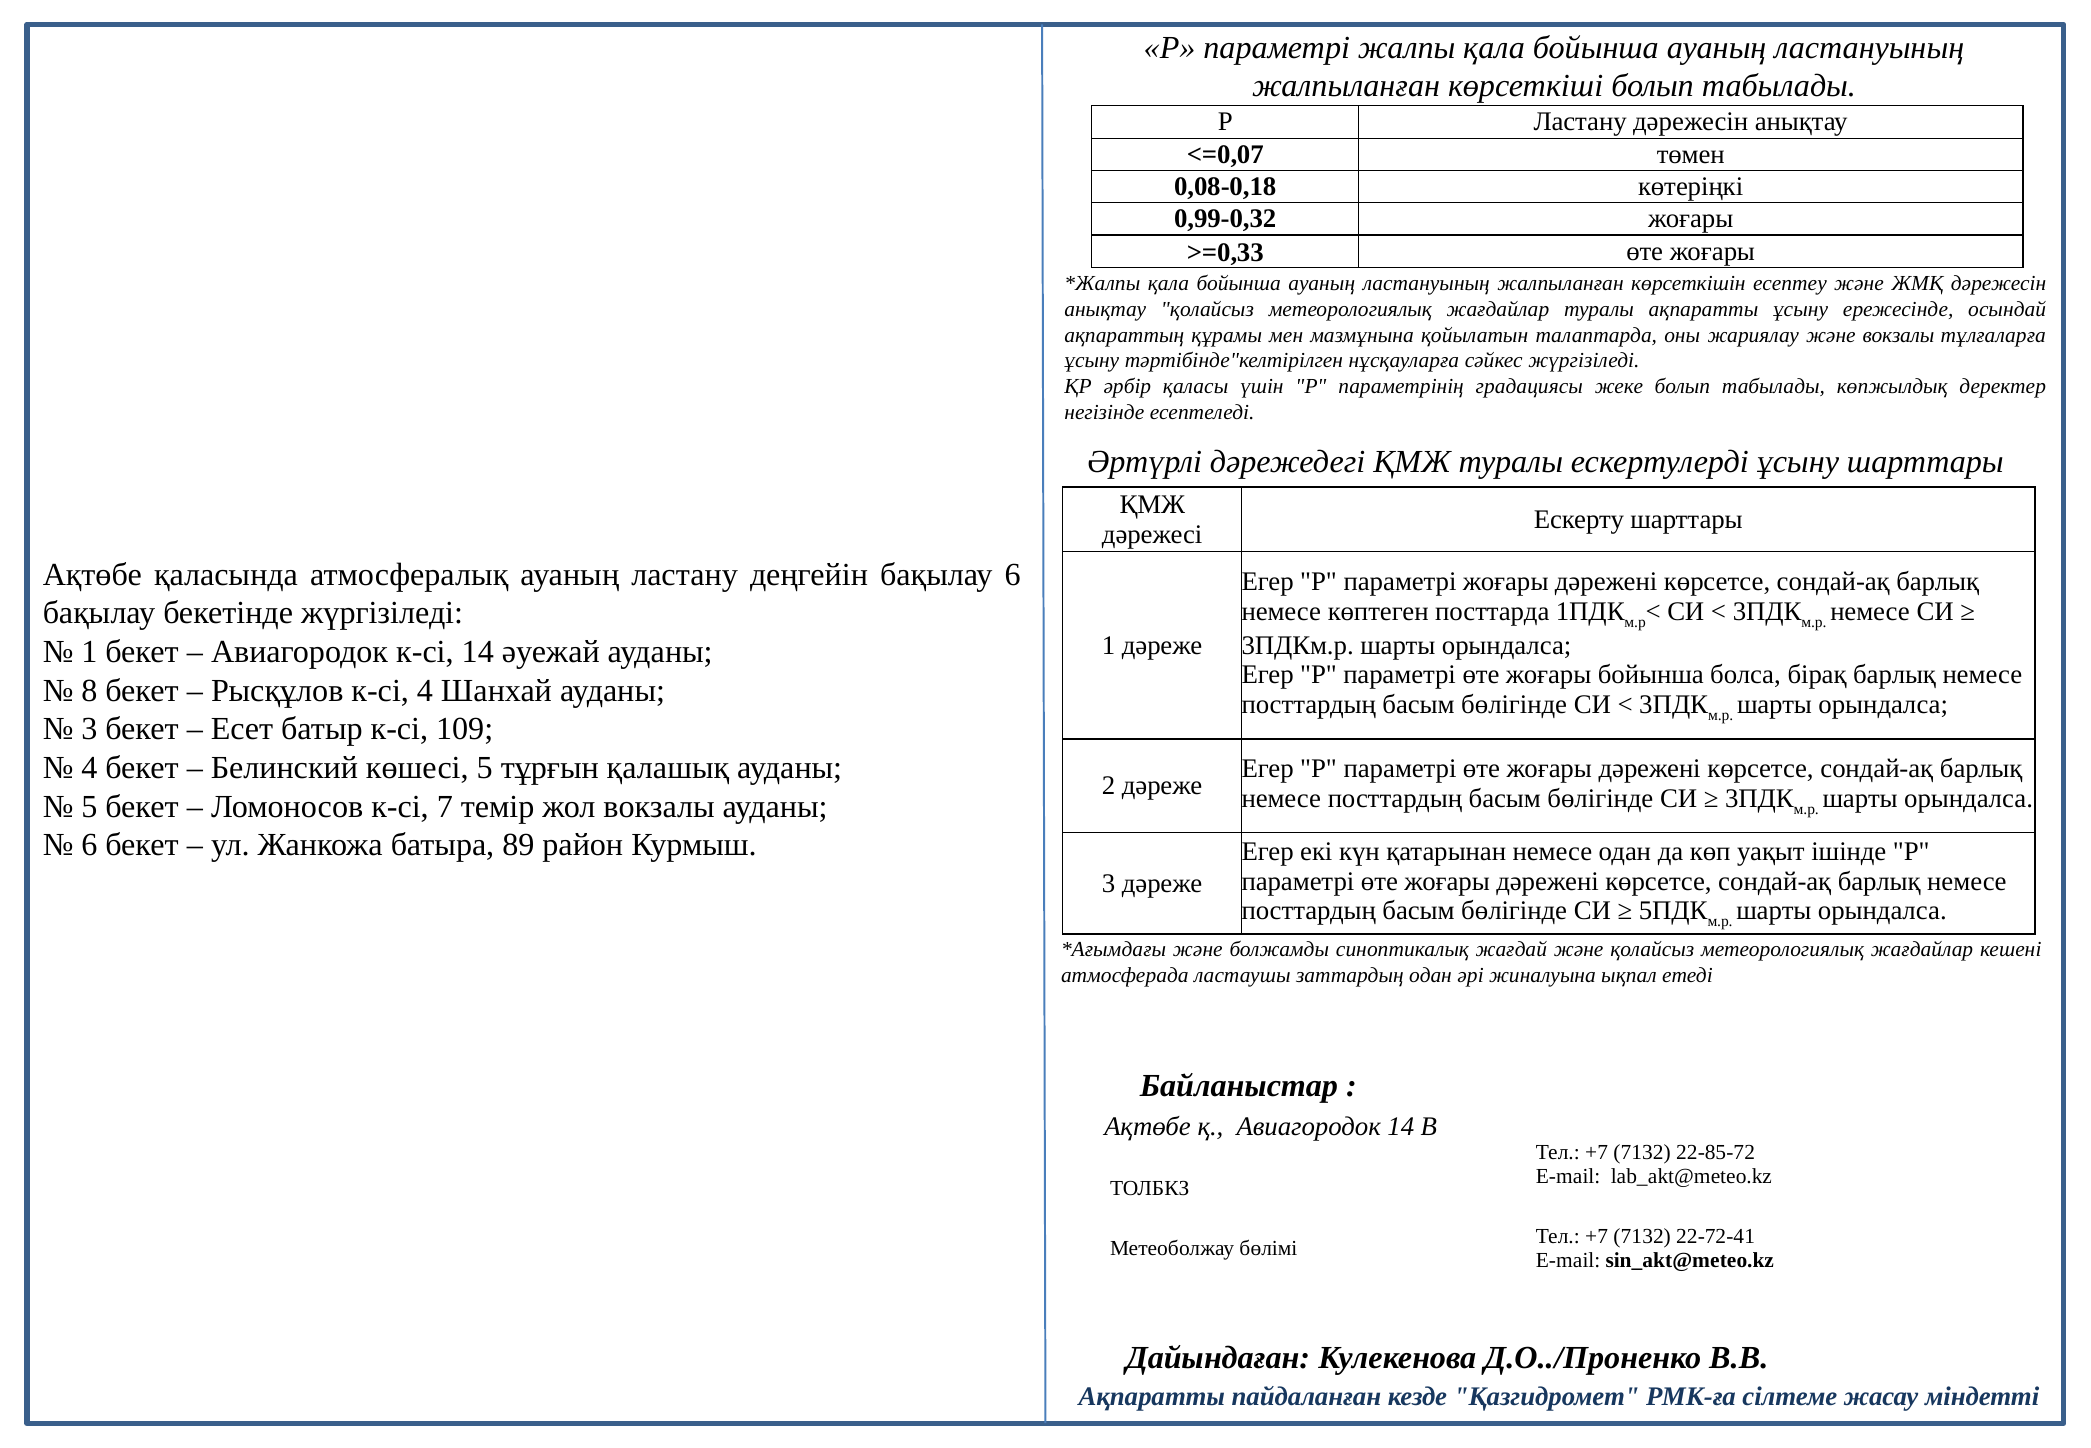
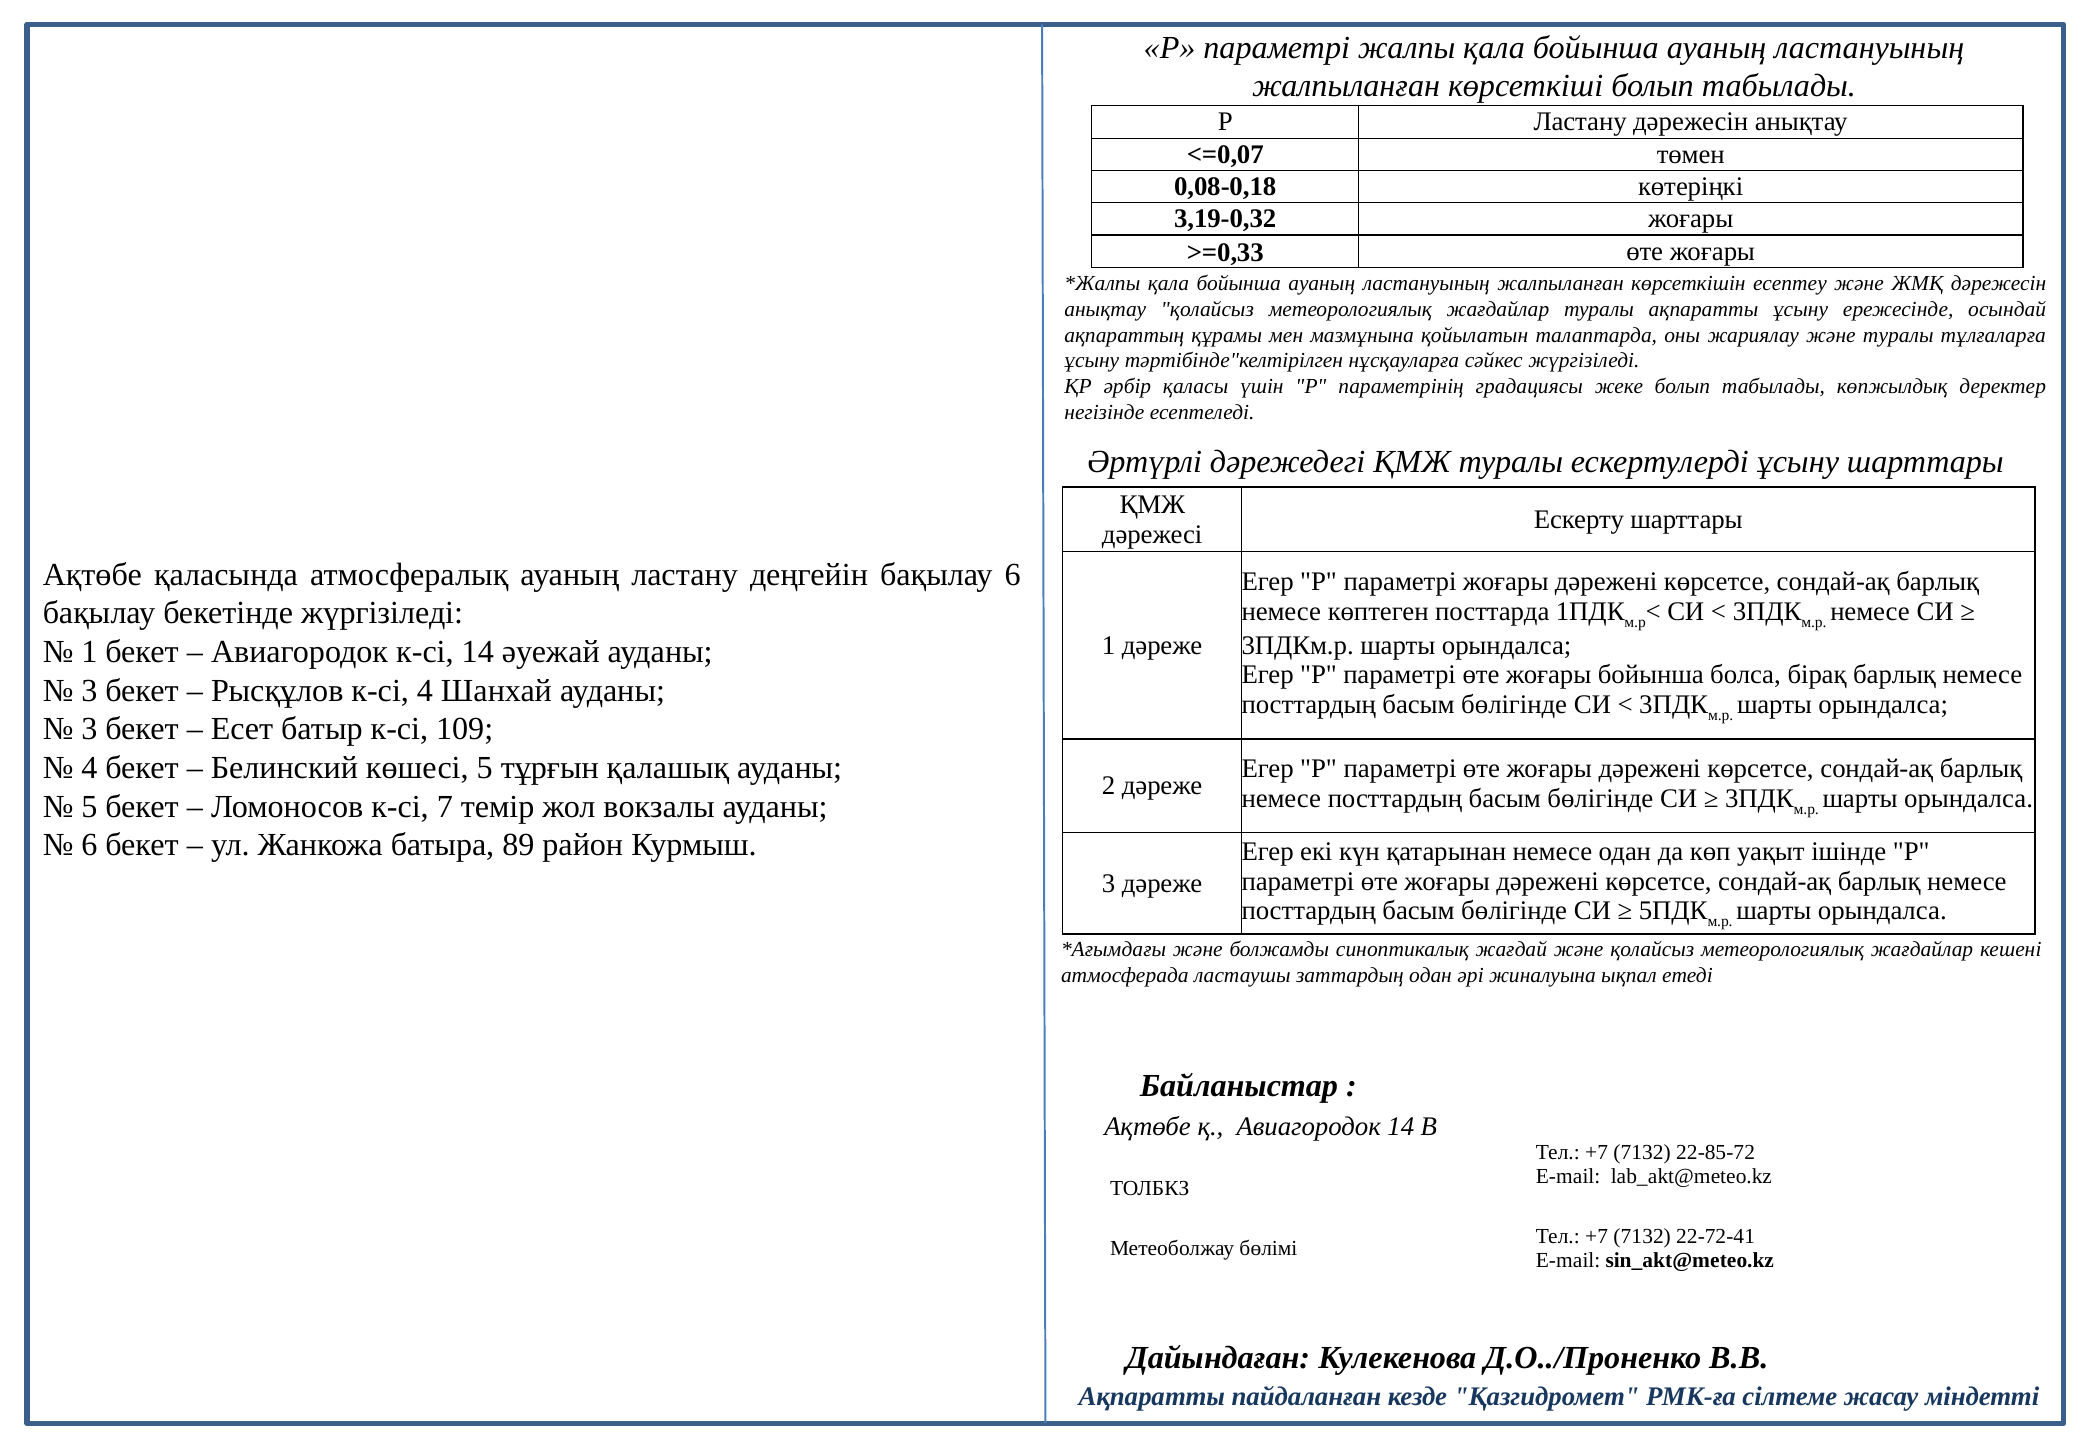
0,99-0,32: 0,99-0,32 -> 3,19-0,32 (1225, 219)
және вокзалы: вокзалы -> туралы (1898, 335)
8: 8 -> 3 (89, 690)
